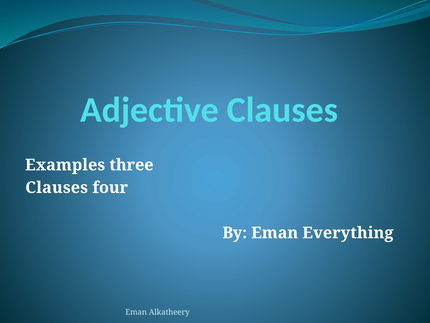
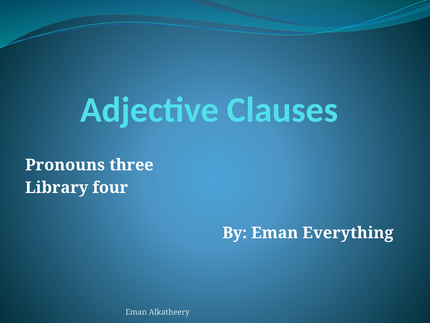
Examples: Examples -> Pronouns (65, 165)
Clauses: Clauses -> Library (57, 187)
